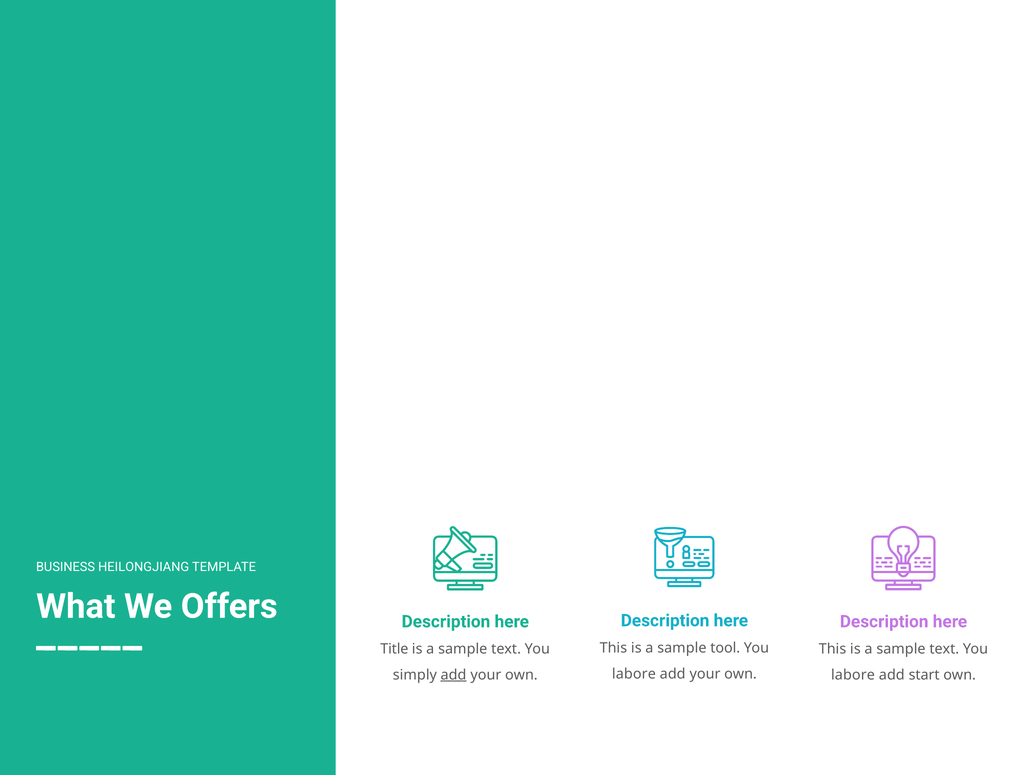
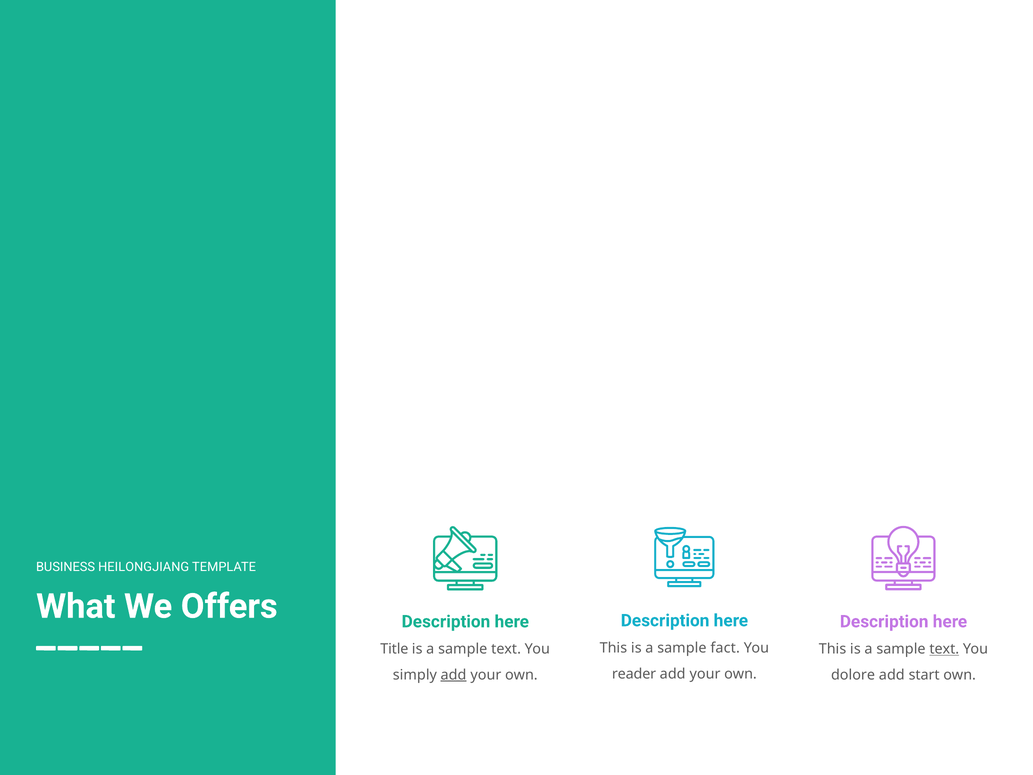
tool: tool -> fact (725, 648)
text underline: none -> present (944, 649)
labore: labore -> reader (634, 674)
labore: labore -> dolore (853, 675)
